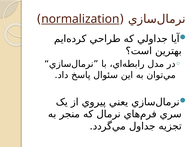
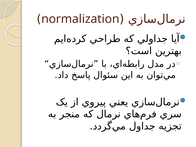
normalization underline: present -> none (80, 19)
